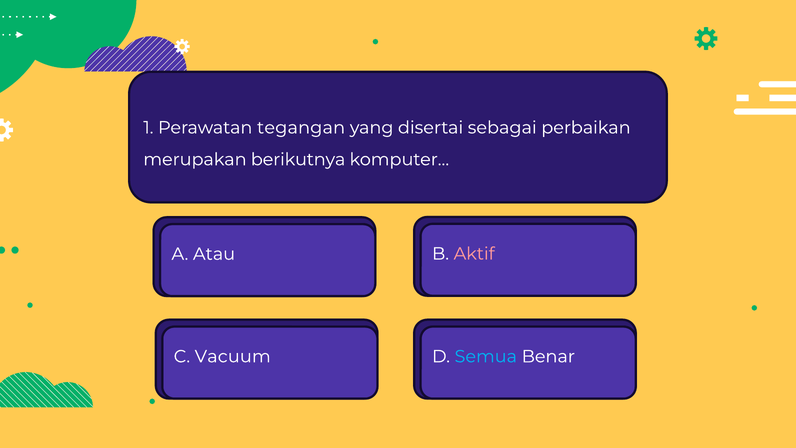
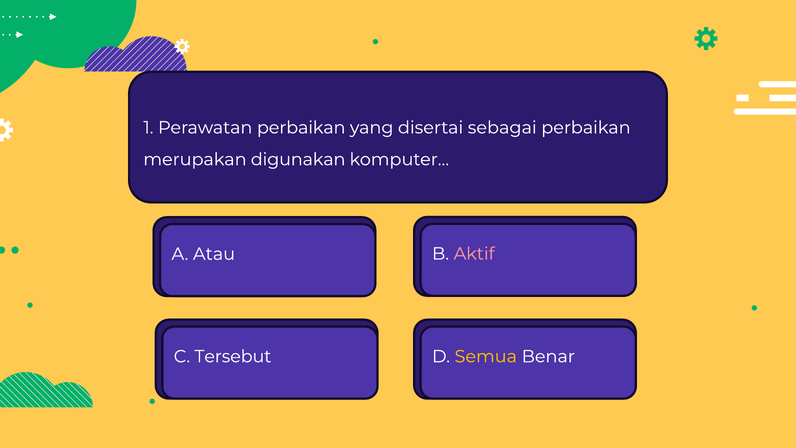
Perawatan tegangan: tegangan -> perbaikan (301, 128)
berikutnya: berikutnya -> digunakan (298, 159)
Vacuum: Vacuum -> Tersebut (233, 356)
Semua colour: light blue -> yellow (486, 356)
